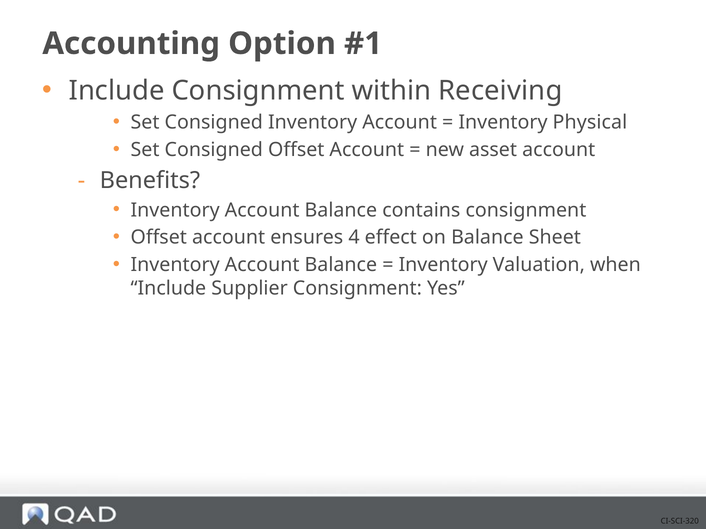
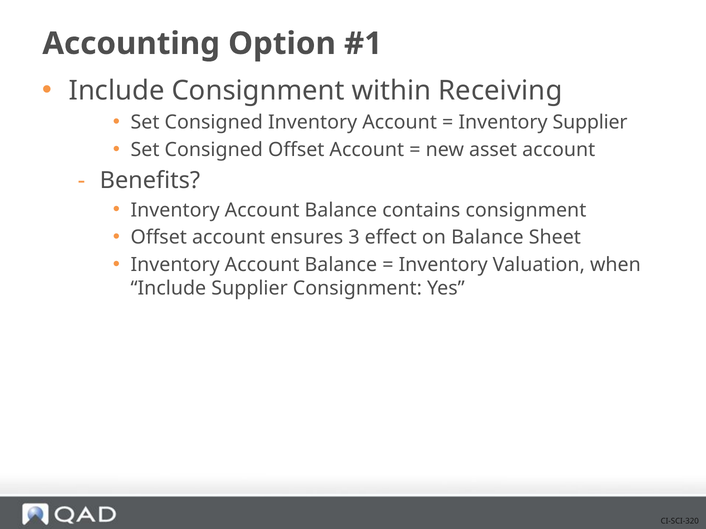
Inventory Physical: Physical -> Supplier (590, 122)
4: 4 -> 3 (354, 238)
